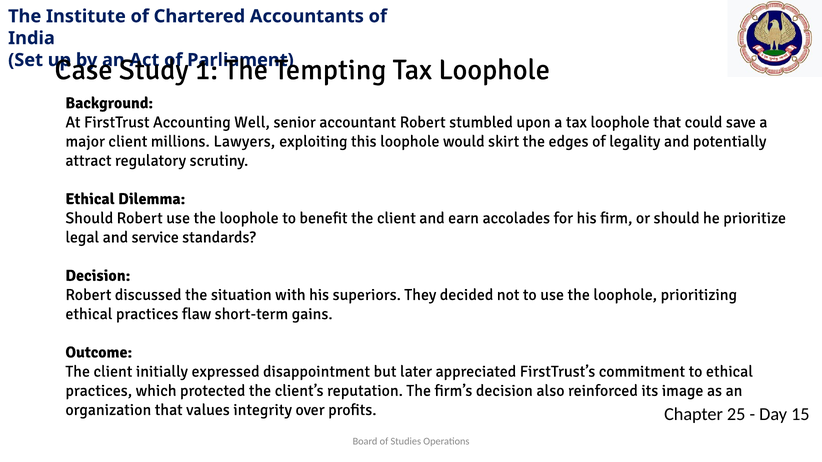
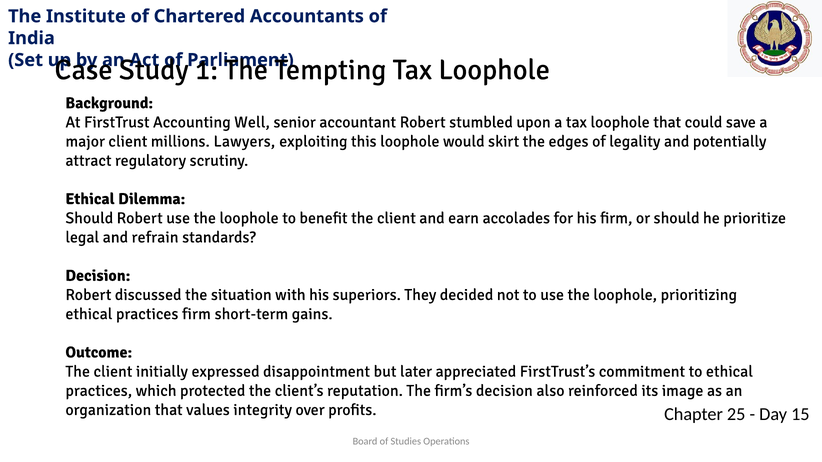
service: service -> refrain (155, 237)
practices flaw: flaw -> firm (196, 314)
